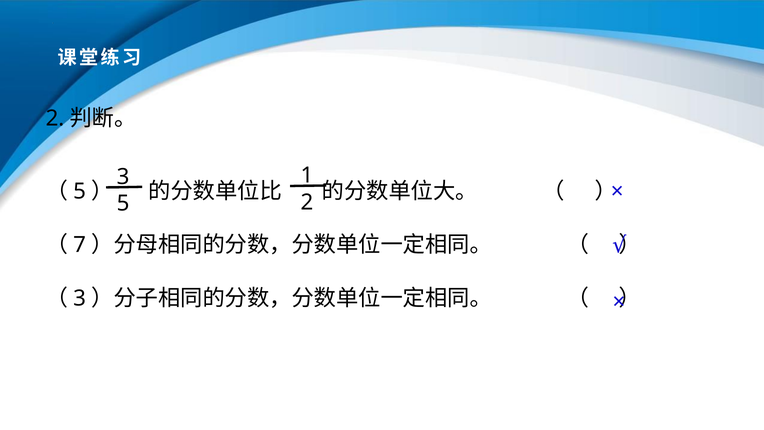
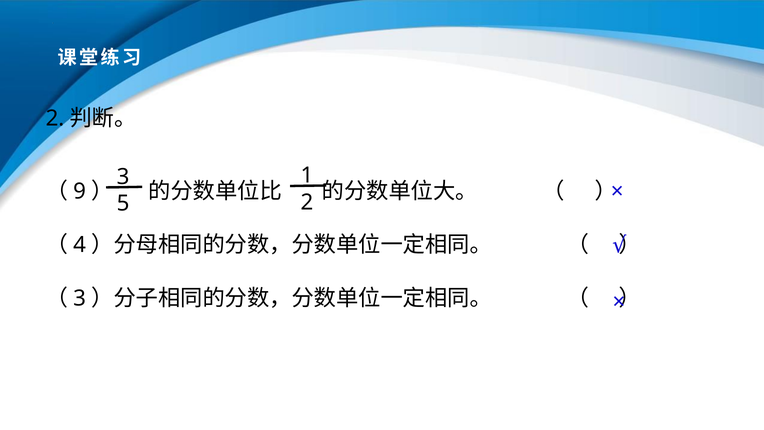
5: 5 -> 9 (80, 191)
7: 7 -> 4 (80, 245)
